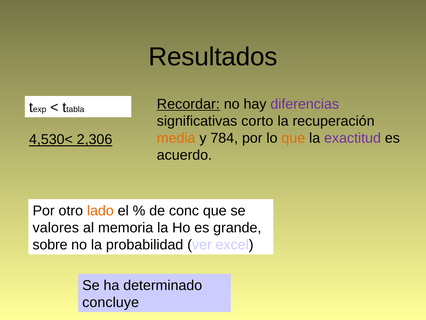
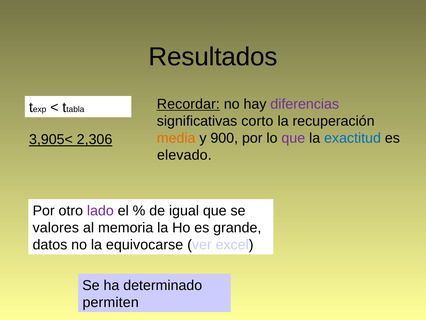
784: 784 -> 900 (224, 138)
que colour: orange -> purple (293, 138)
exactitud colour: purple -> blue (353, 138)
4,530<: 4,530< -> 3,905< (51, 139)
acuerdo: acuerdo -> elevado (184, 155)
lado colour: orange -> purple (100, 210)
conc: conc -> igual (184, 210)
sobre: sobre -> datos (50, 244)
probabilidad: probabilidad -> equivocarse (145, 244)
concluye: concluye -> permiten (111, 302)
